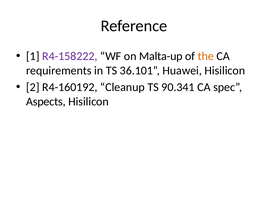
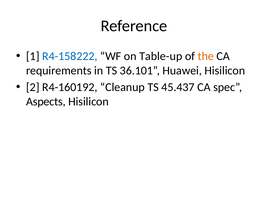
R4-158222 colour: purple -> blue (70, 56)
Malta-up: Malta-up -> Table-up (161, 56)
90.341: 90.341 -> 45.437 (178, 87)
